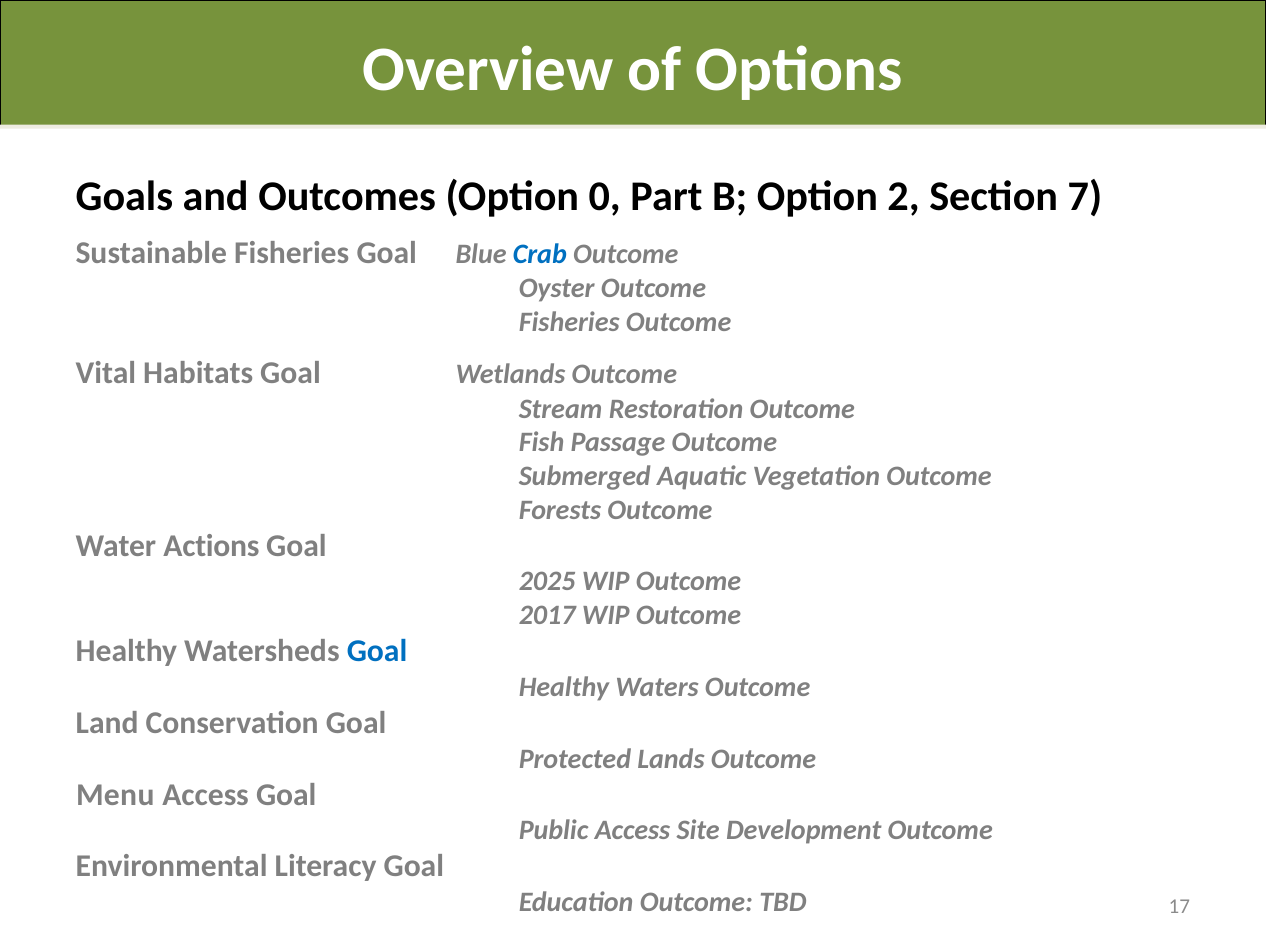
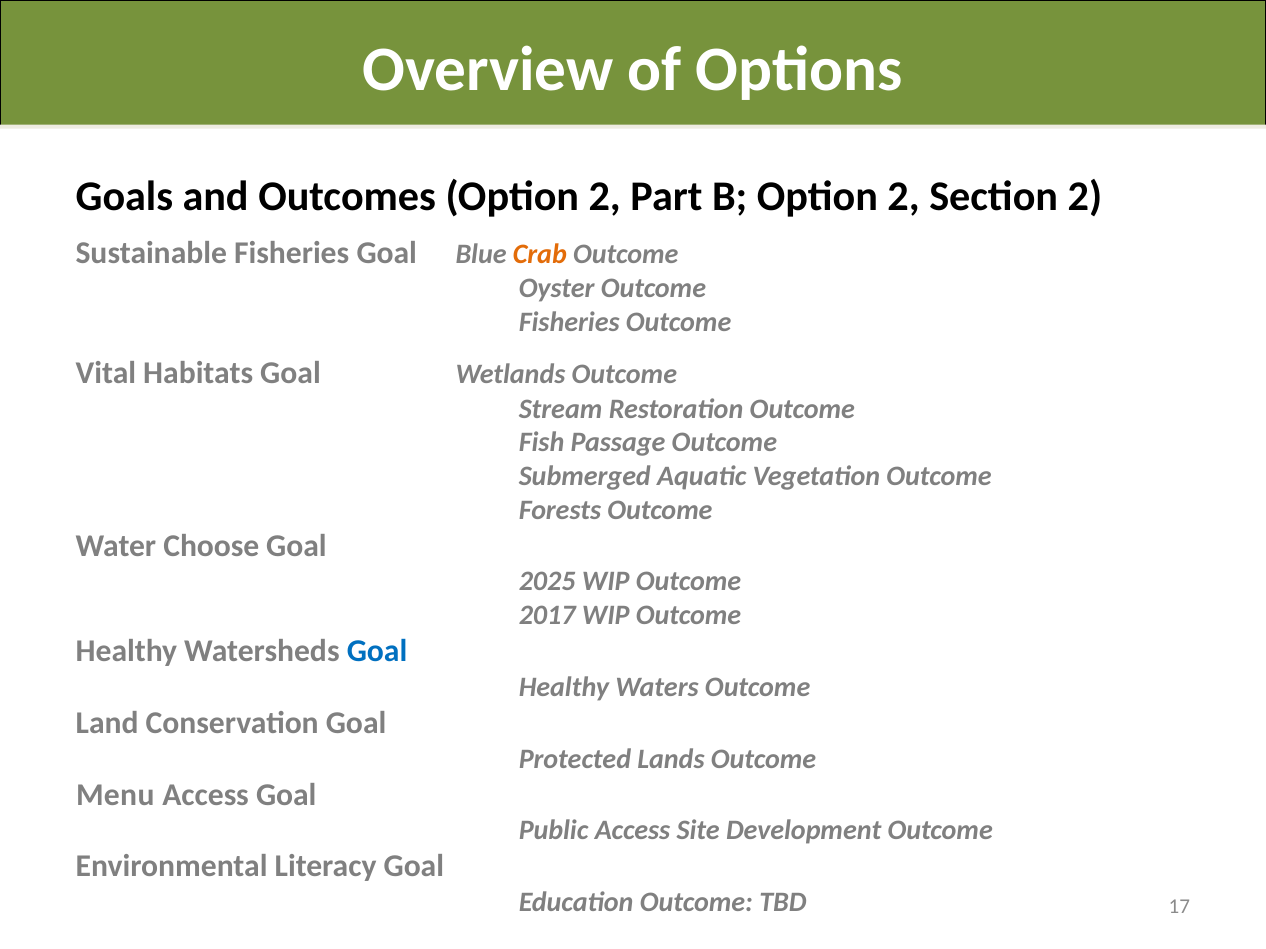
Outcomes Option 0: 0 -> 2 (605, 197)
Section 7: 7 -> 2 (1085, 197)
Crab colour: blue -> orange (540, 254)
Actions: Actions -> Choose (211, 546)
